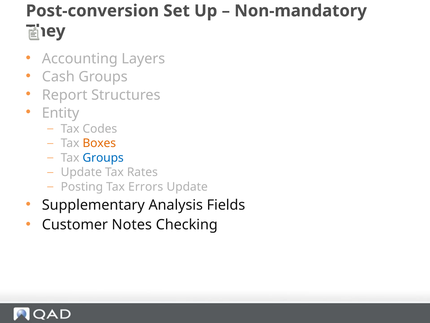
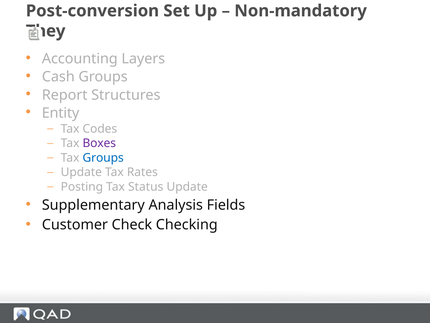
Boxes colour: orange -> purple (99, 143)
Errors: Errors -> Status (146, 186)
Notes: Notes -> Check (132, 224)
